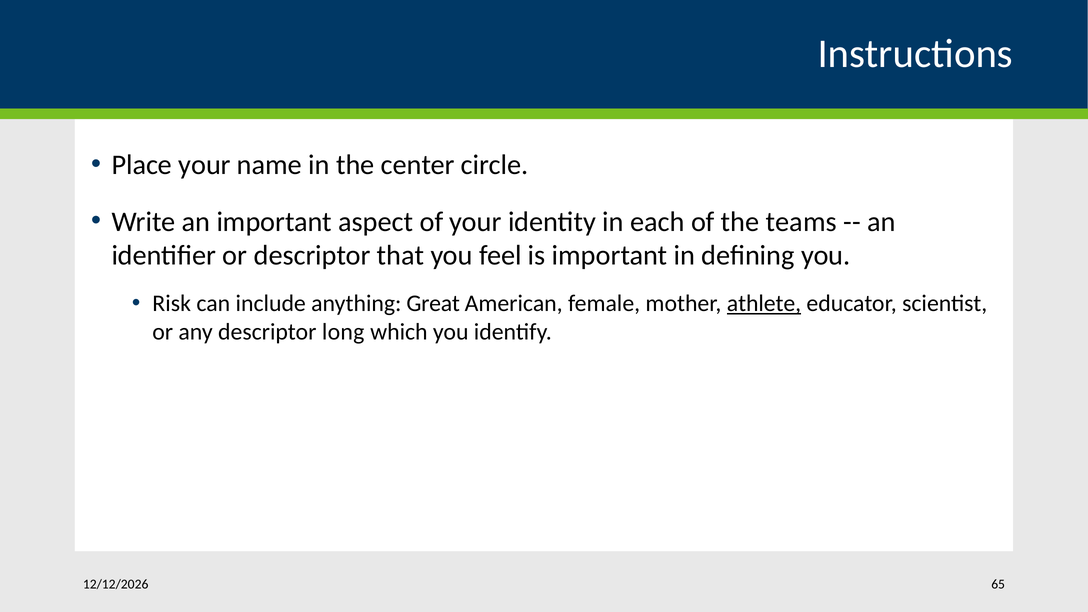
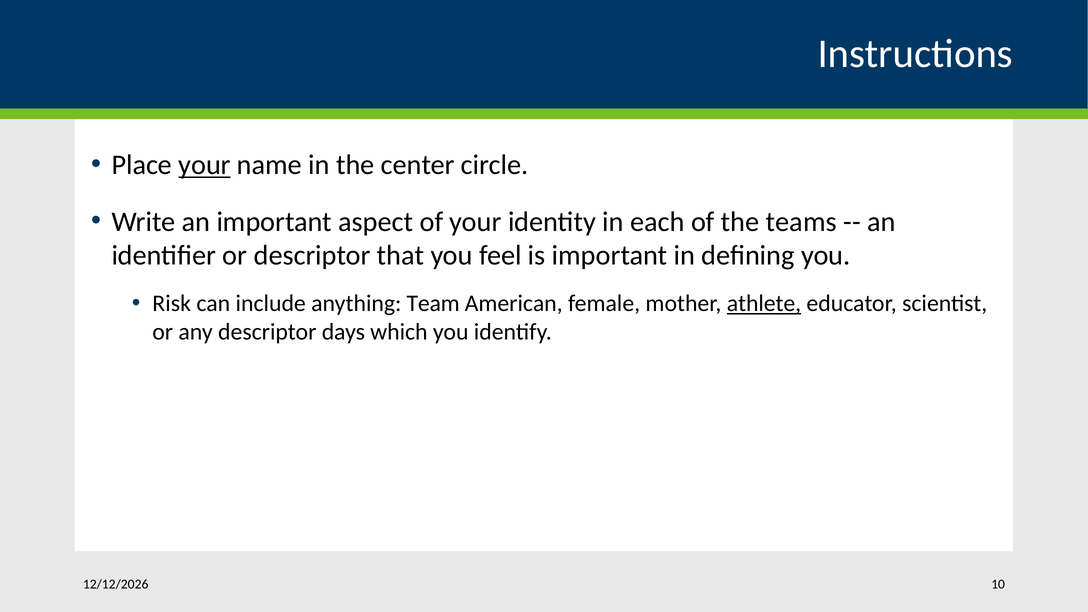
your underline: none -> present (205, 165)
Great: Great -> Team (433, 304)
long: long -> days (343, 332)
65: 65 -> 10 (998, 584)
